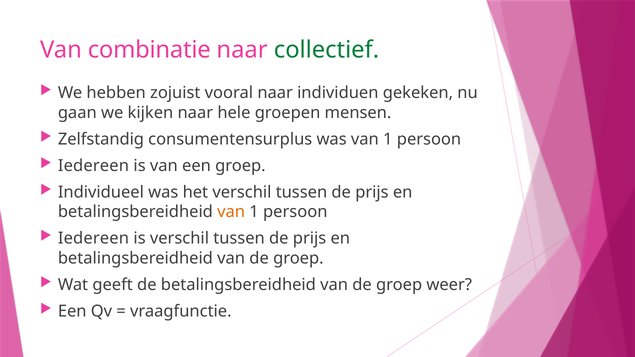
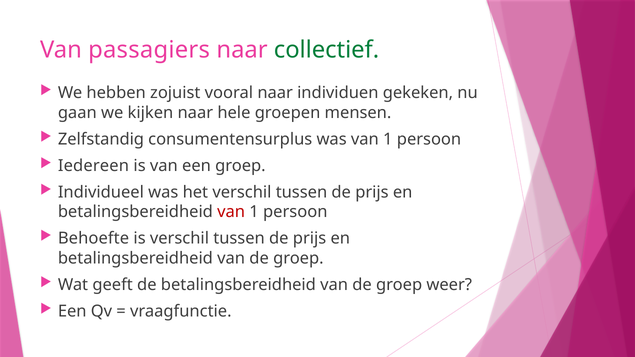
combinatie: combinatie -> passagiers (149, 50)
van colour: orange -> red (231, 212)
Iedereen: Iedereen -> Behoefte (93, 239)
